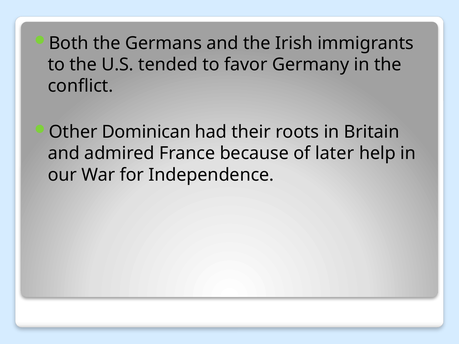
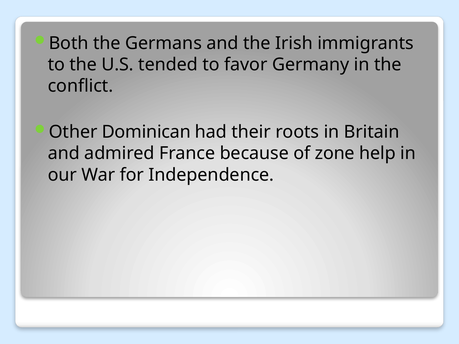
later: later -> zone (335, 154)
